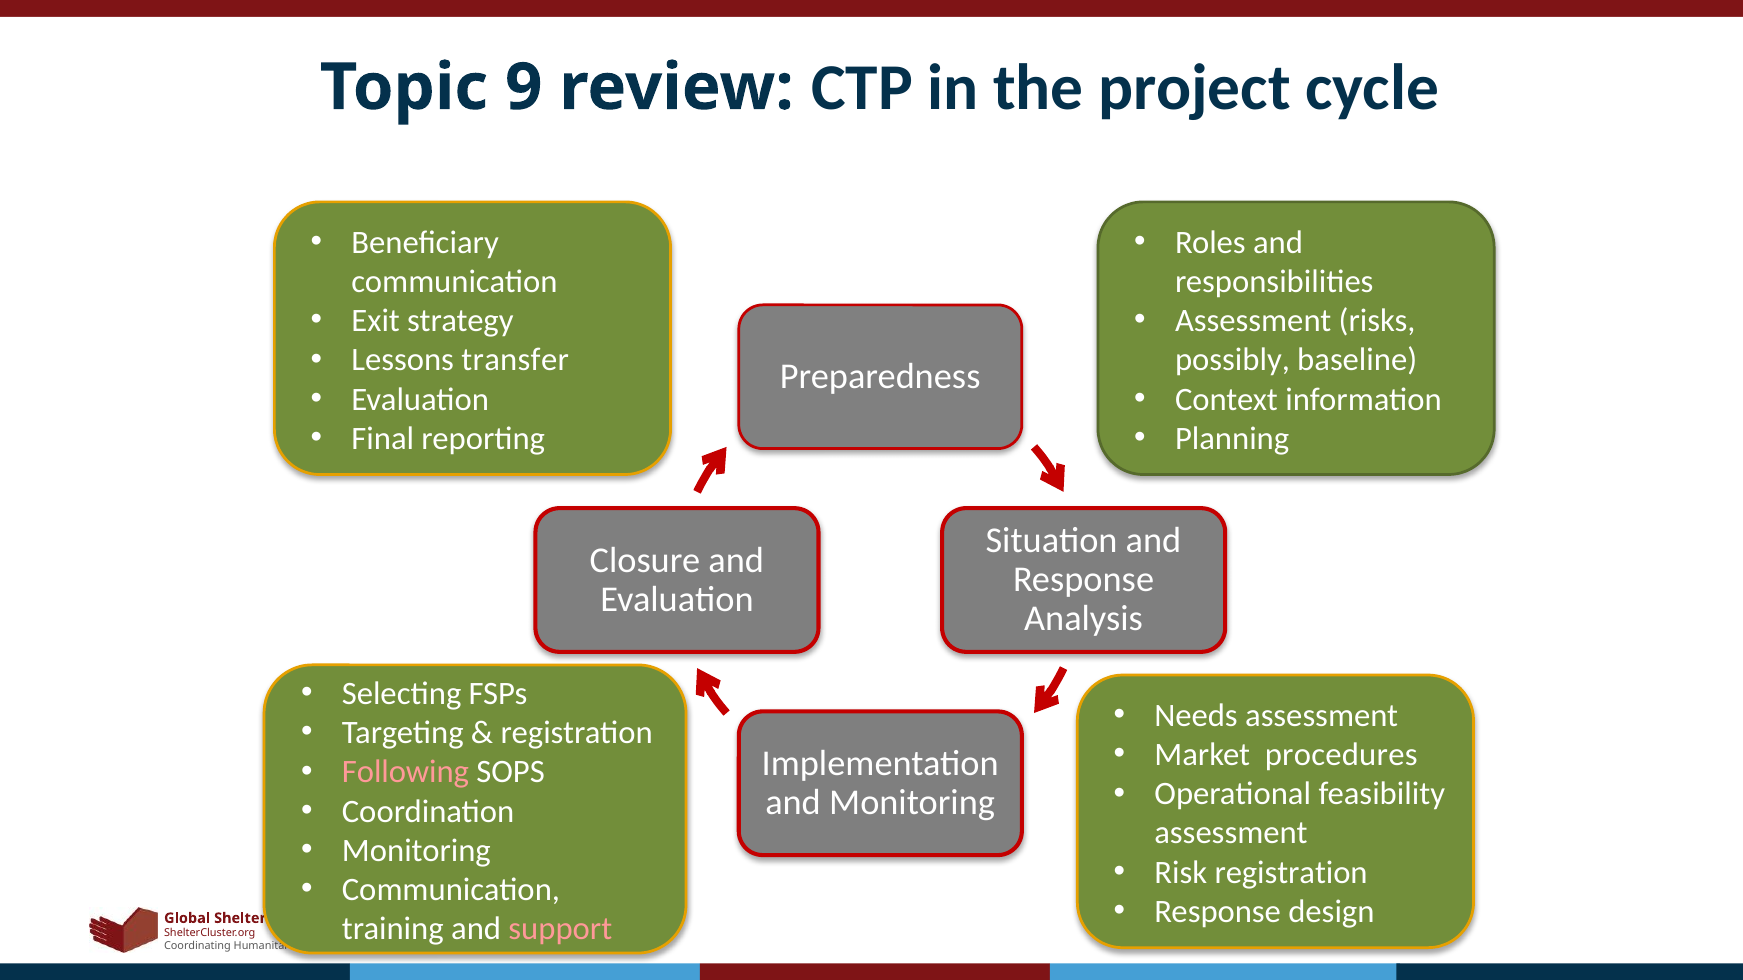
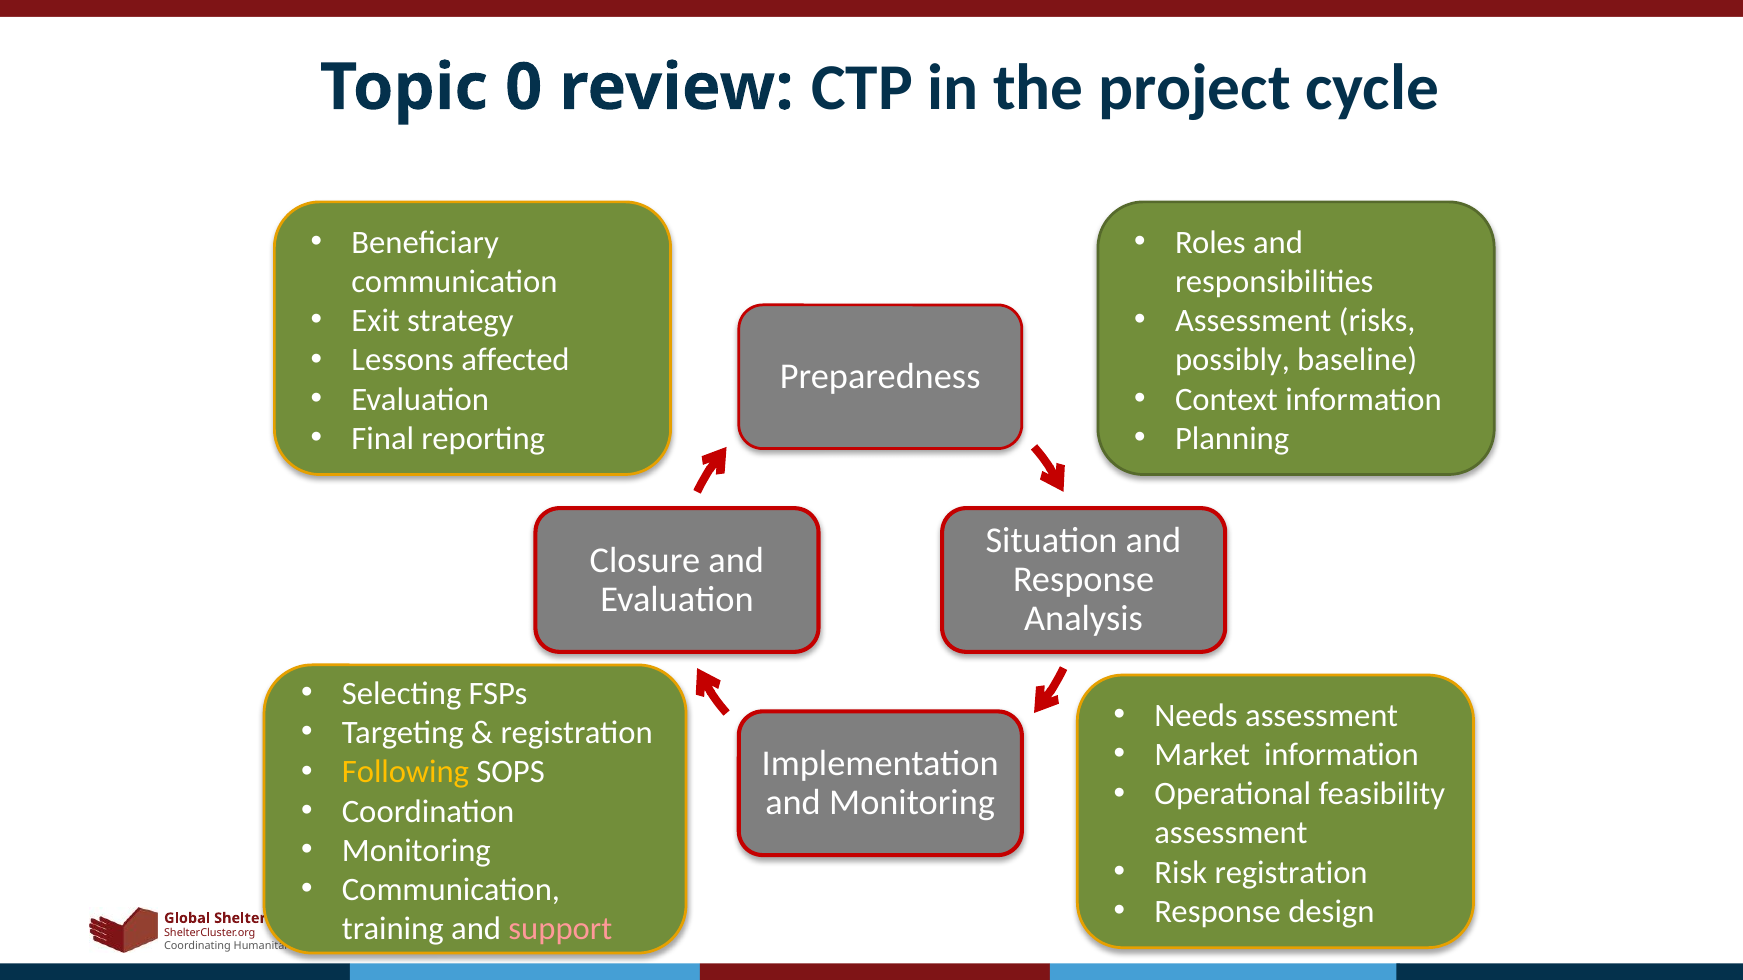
9: 9 -> 0 (524, 88)
transfer: transfer -> affected (515, 360)
Market procedures: procedures -> information (1341, 755)
Following colour: pink -> yellow (406, 772)
